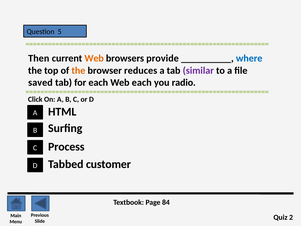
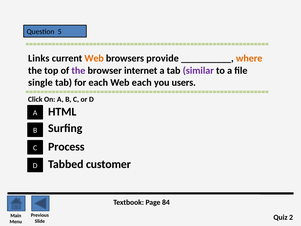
Then: Then -> Links (39, 58)
where colour: blue -> orange (249, 58)
the colour: orange -> purple (78, 70)
reduces: reduces -> internet (141, 70)
saved: saved -> single (40, 82)
radio: radio -> users (184, 82)
